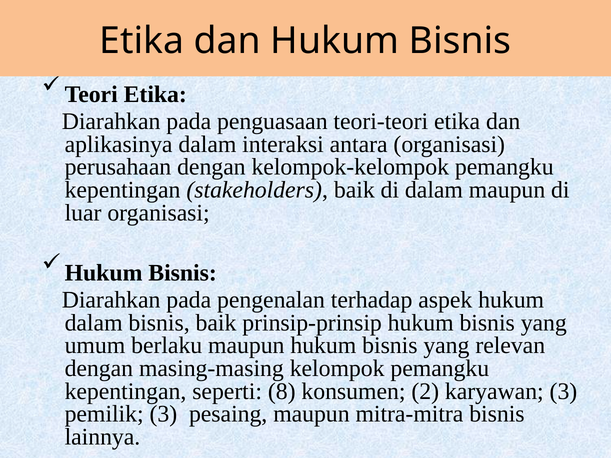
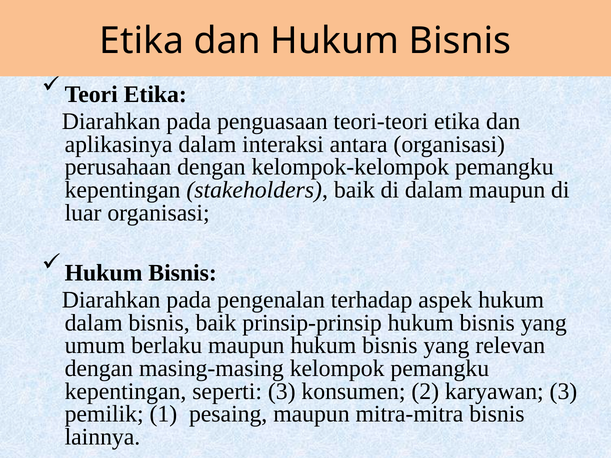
seperti 8: 8 -> 3 (282, 391)
pemilik 3: 3 -> 1 (163, 414)
